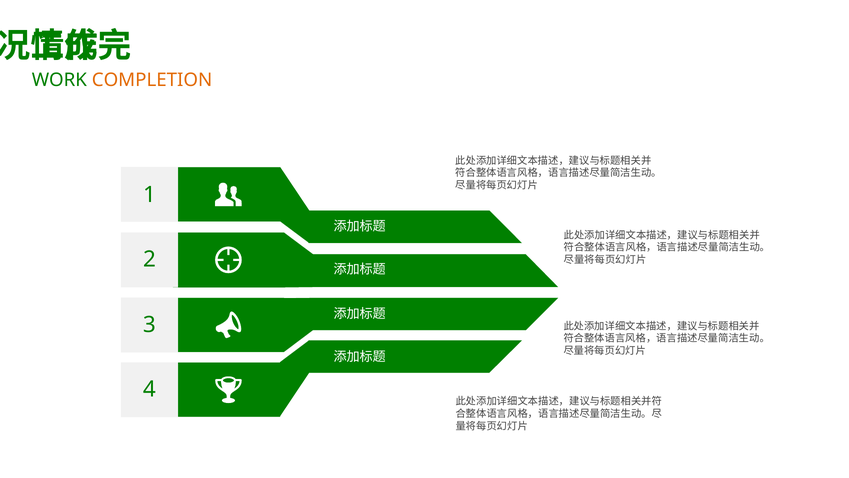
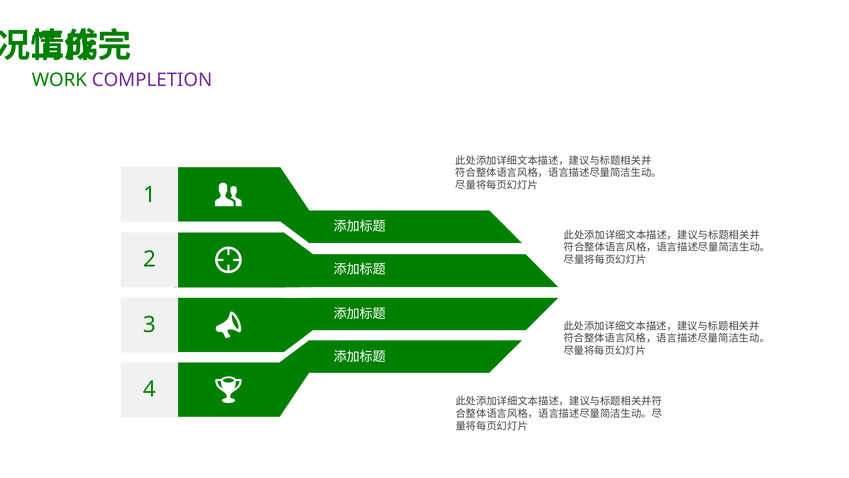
COMPLETION colour: orange -> purple (152, 80)
